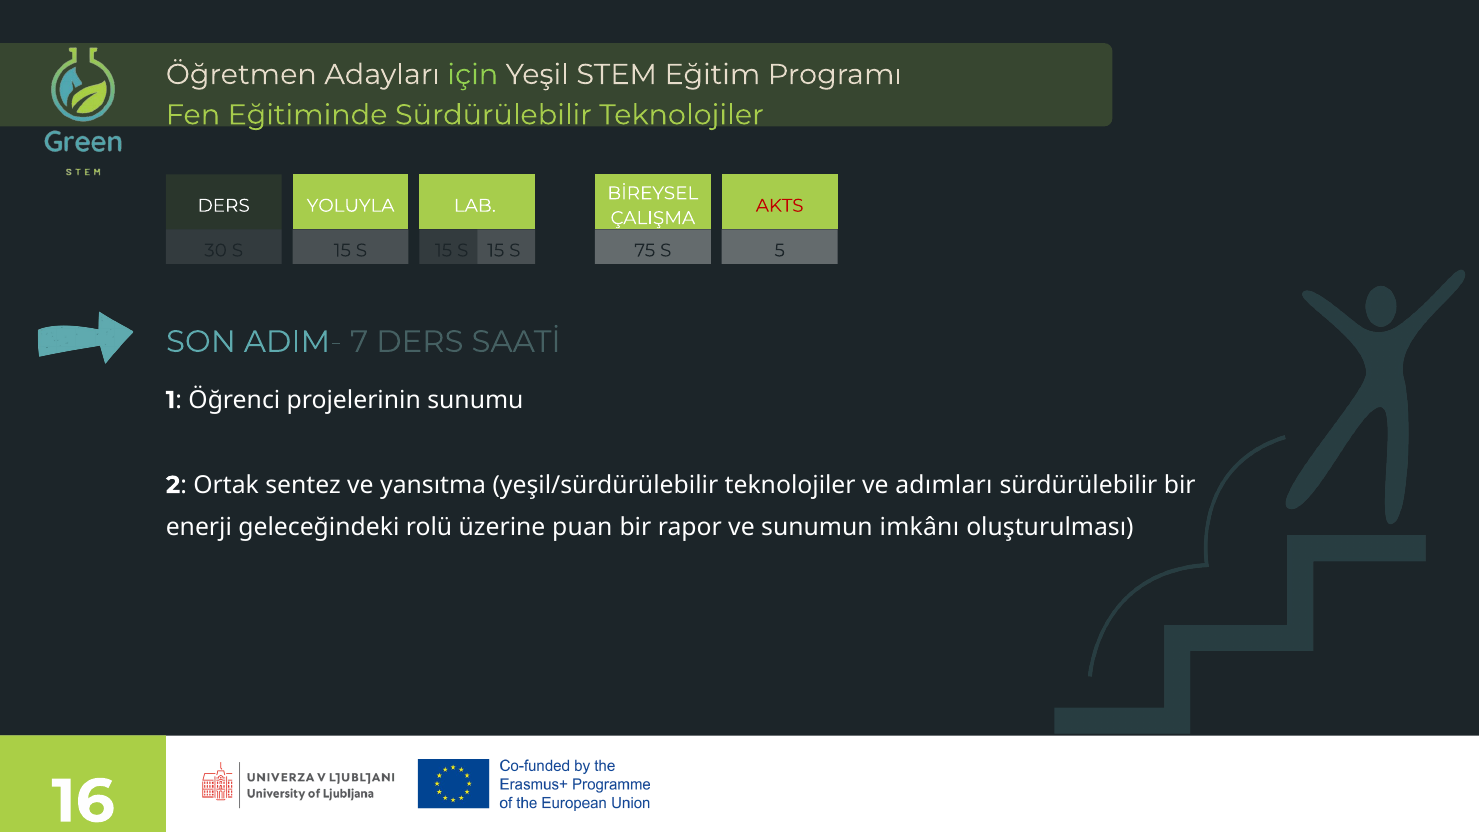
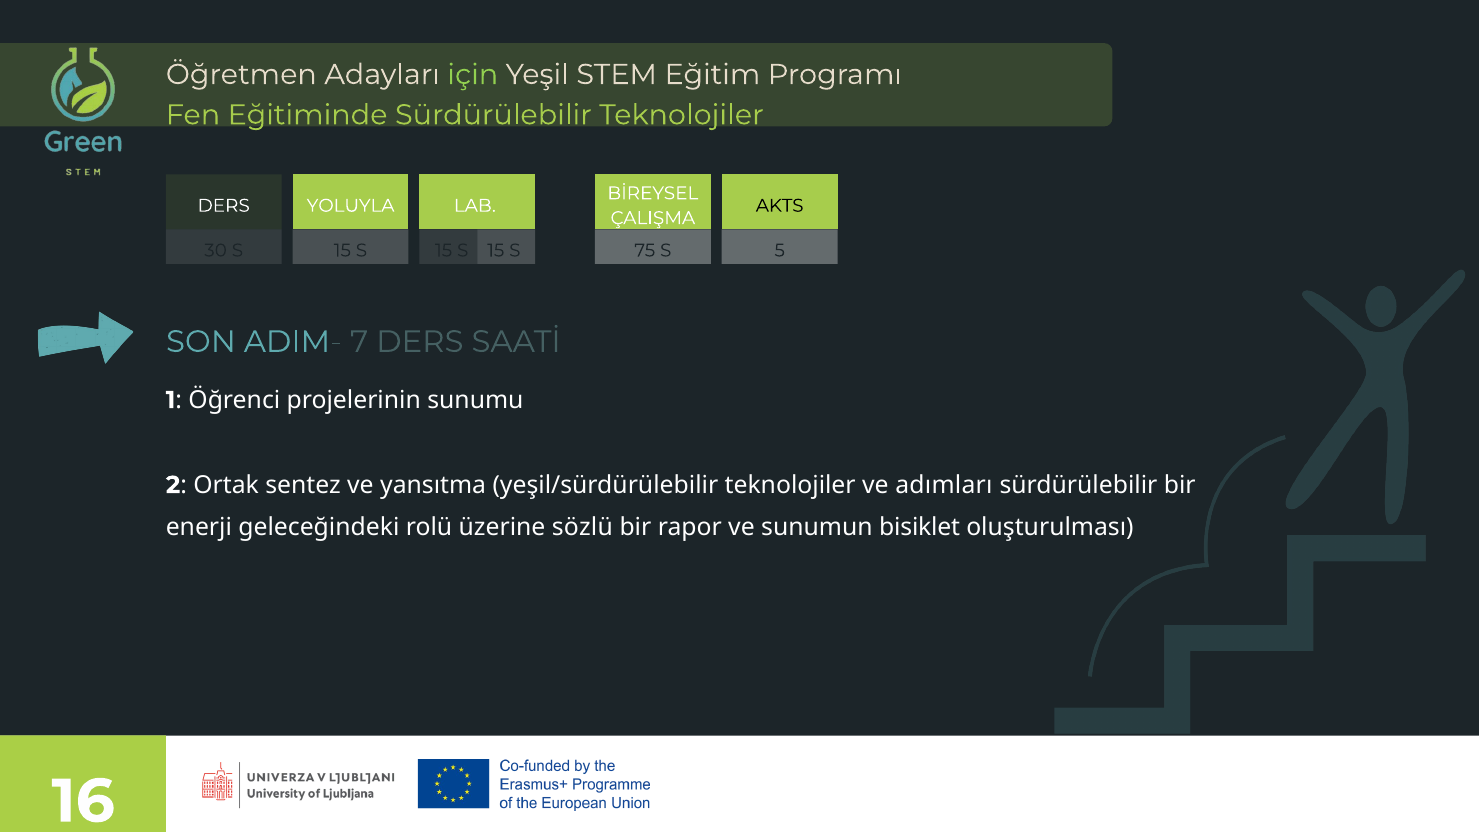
AKTS colour: red -> black (780, 206)
puan: puan -> sözlü (582, 527)
imkânı: imkânı -> bisiklet (920, 527)
